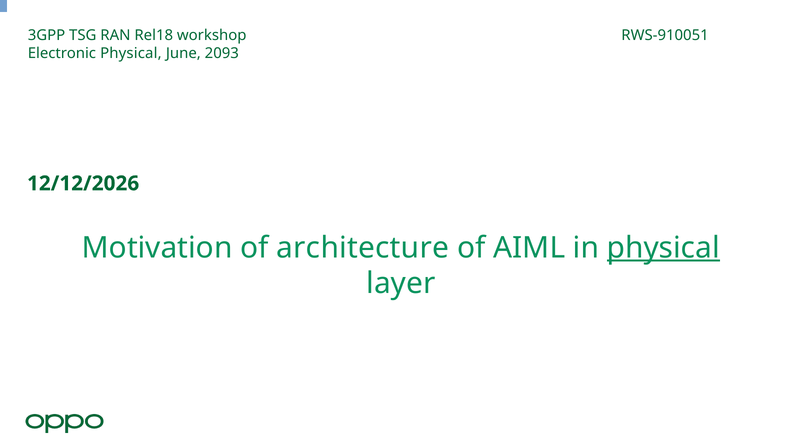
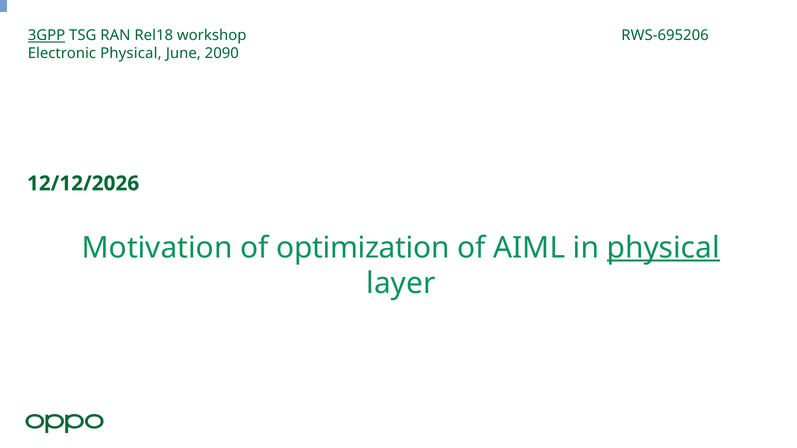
3GPP underline: none -> present (46, 35)
RWS-910051: RWS-910051 -> RWS-695206 (665, 35)
2093: 2093 -> 2090 (222, 53)
architecture: architecture -> optimization (363, 248)
